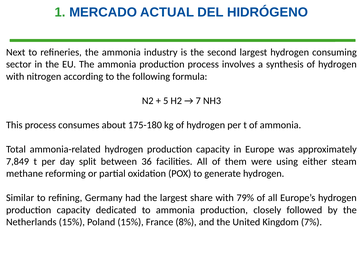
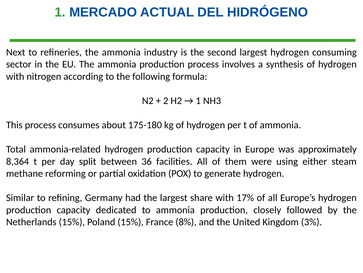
5: 5 -> 2 (166, 100)
7: 7 -> 1 (198, 100)
7,849: 7,849 -> 8,364 (18, 161)
79%: 79% -> 17% (245, 197)
7%: 7% -> 3% (312, 222)
